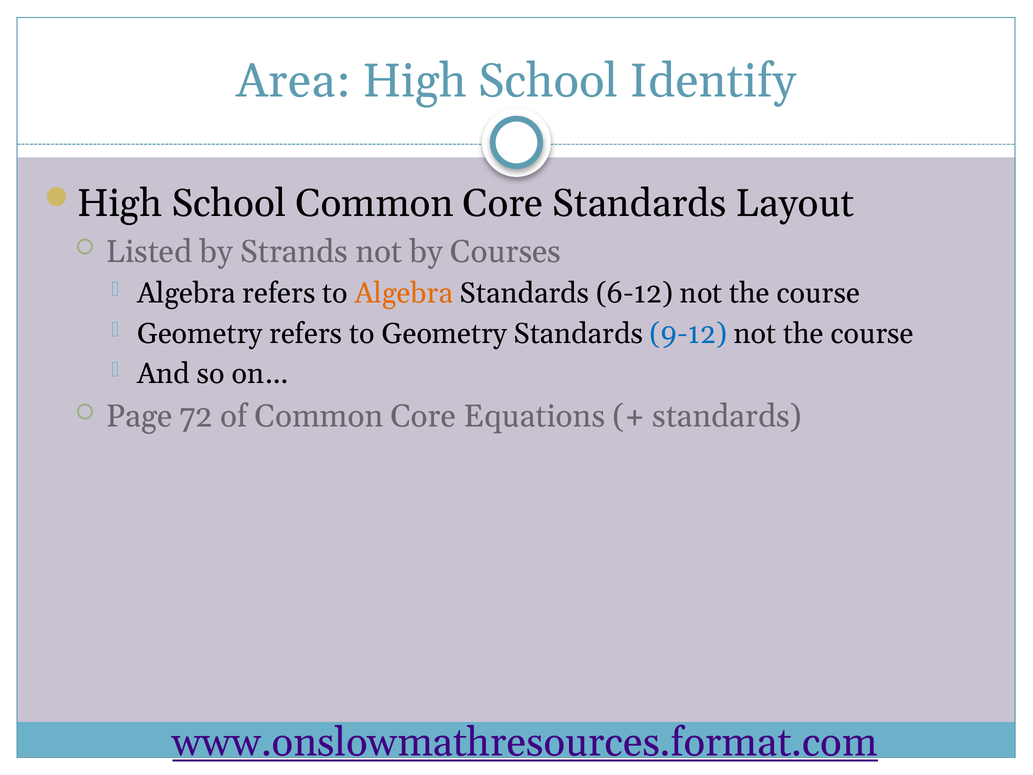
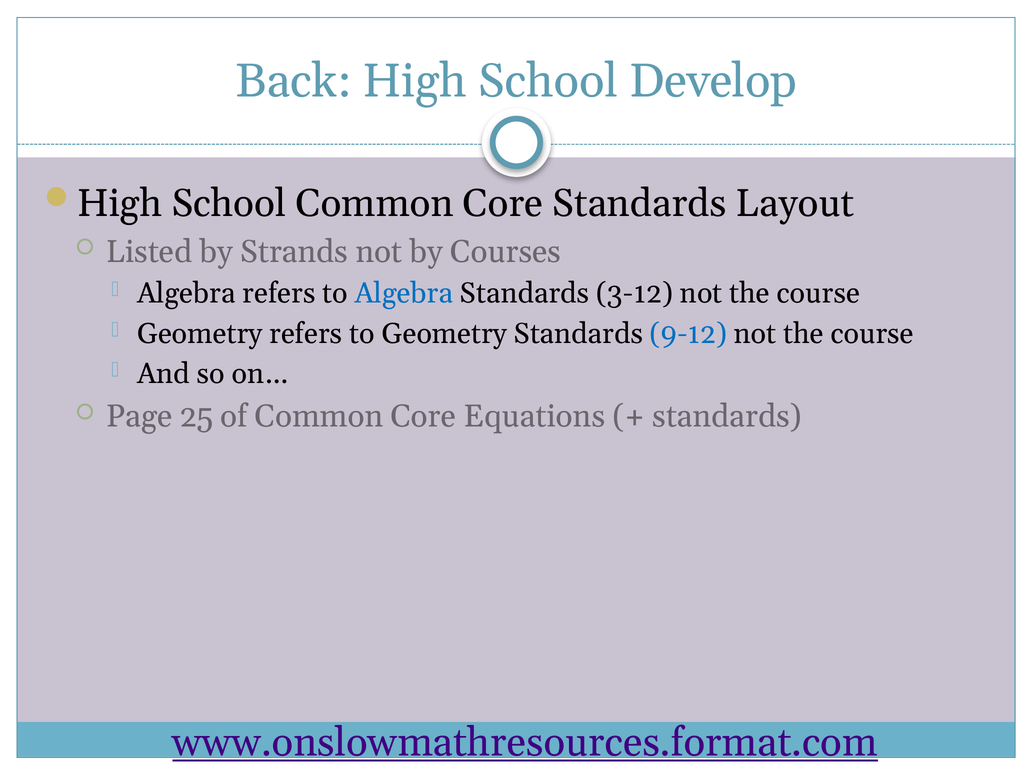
Area: Area -> Back (294, 81)
Identify: Identify -> Develop (713, 81)
Algebra colour: orange -> blue (404, 293)
6-12: 6-12 -> 3-12 (634, 293)
72: 72 -> 25 (197, 416)
